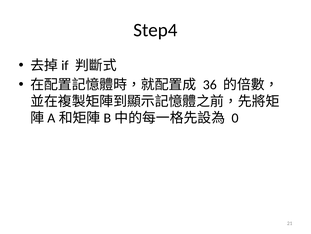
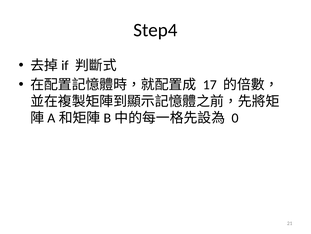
36: 36 -> 17 (210, 85)
